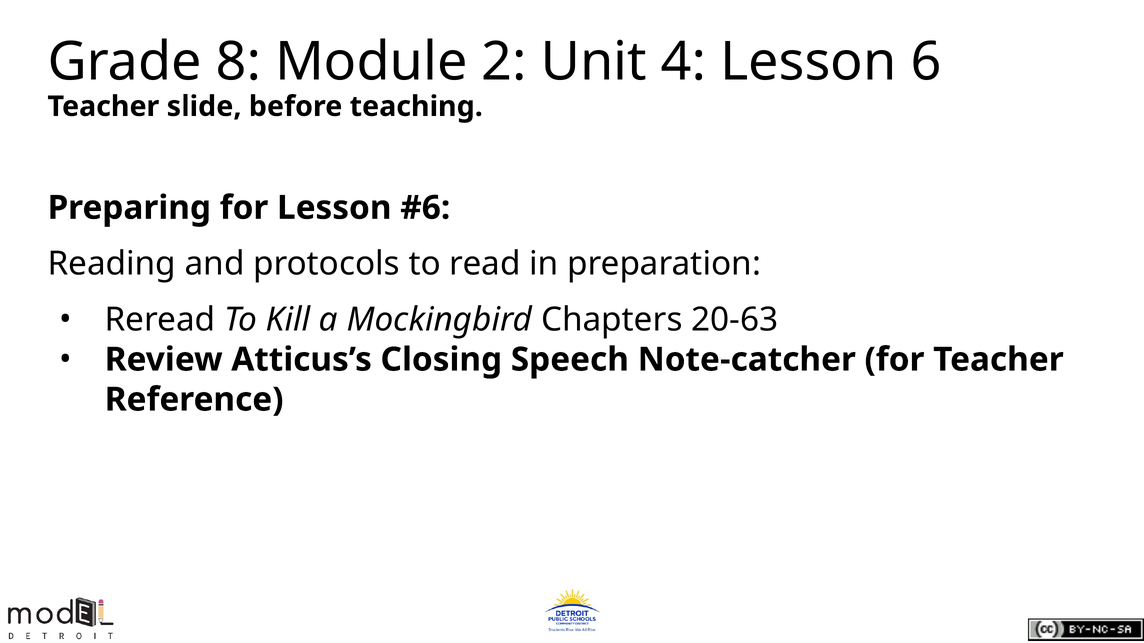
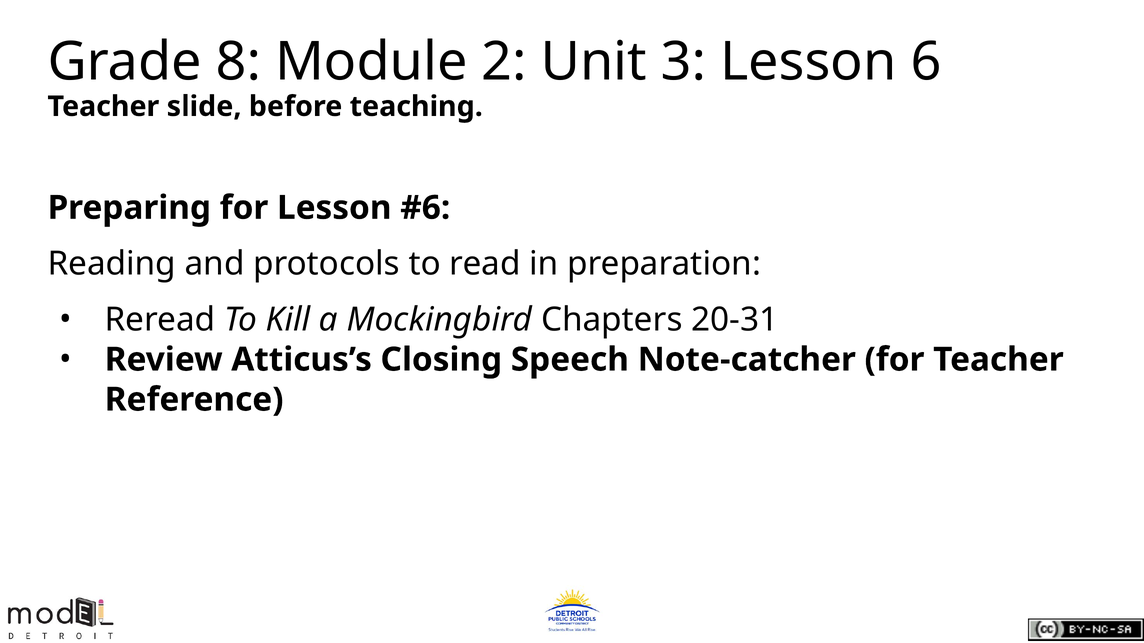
4: 4 -> 3 (684, 62)
20-63: 20-63 -> 20-31 (735, 320)
